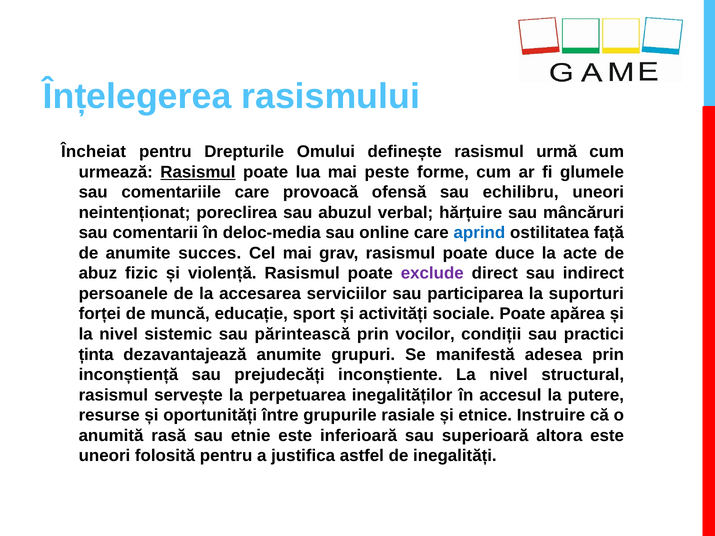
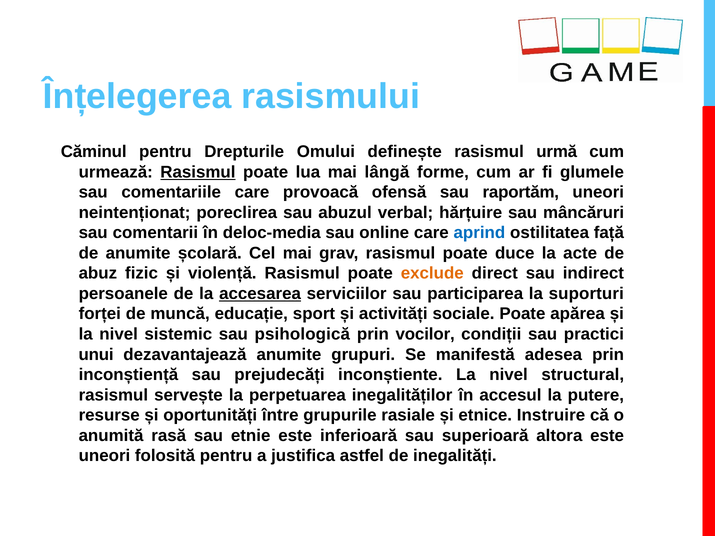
Încheiat: Încheiat -> Căminul (94, 152)
peste: peste -> lângă (387, 172)
echilibru: echilibru -> raportăm (521, 192)
succes: succes -> școlară (210, 253)
exclude colour: purple -> orange (432, 274)
accesarea underline: none -> present (260, 294)
părintească: părintească -> psihologică (302, 334)
ținta: ținta -> unui (96, 355)
